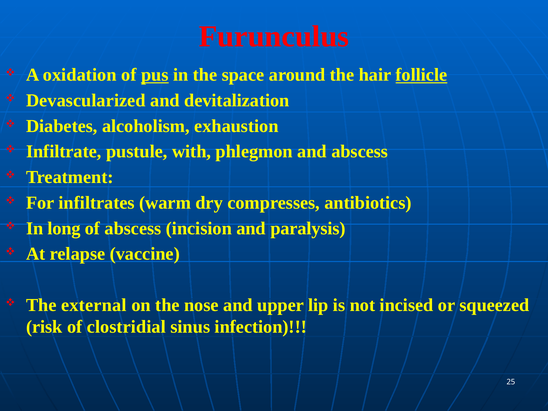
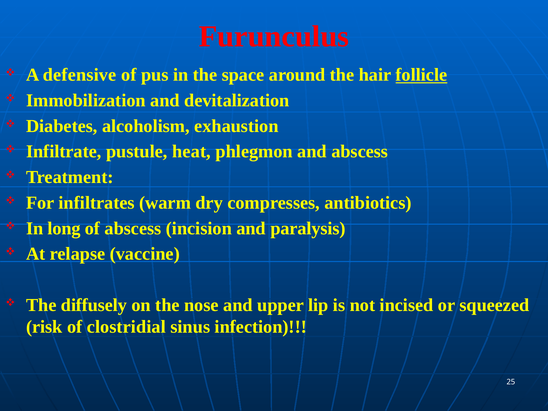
oxidation: oxidation -> defensive (80, 75)
pus underline: present -> none (155, 75)
Devascularized: Devascularized -> Immobilization (86, 100)
with: with -> heat (191, 152)
external: external -> diffusely (94, 305)
